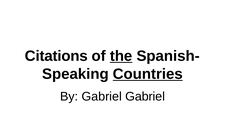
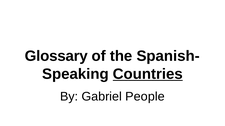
Citations: Citations -> Glossary (56, 56)
the underline: present -> none (121, 56)
Gabriel Gabriel: Gabriel -> People (145, 97)
